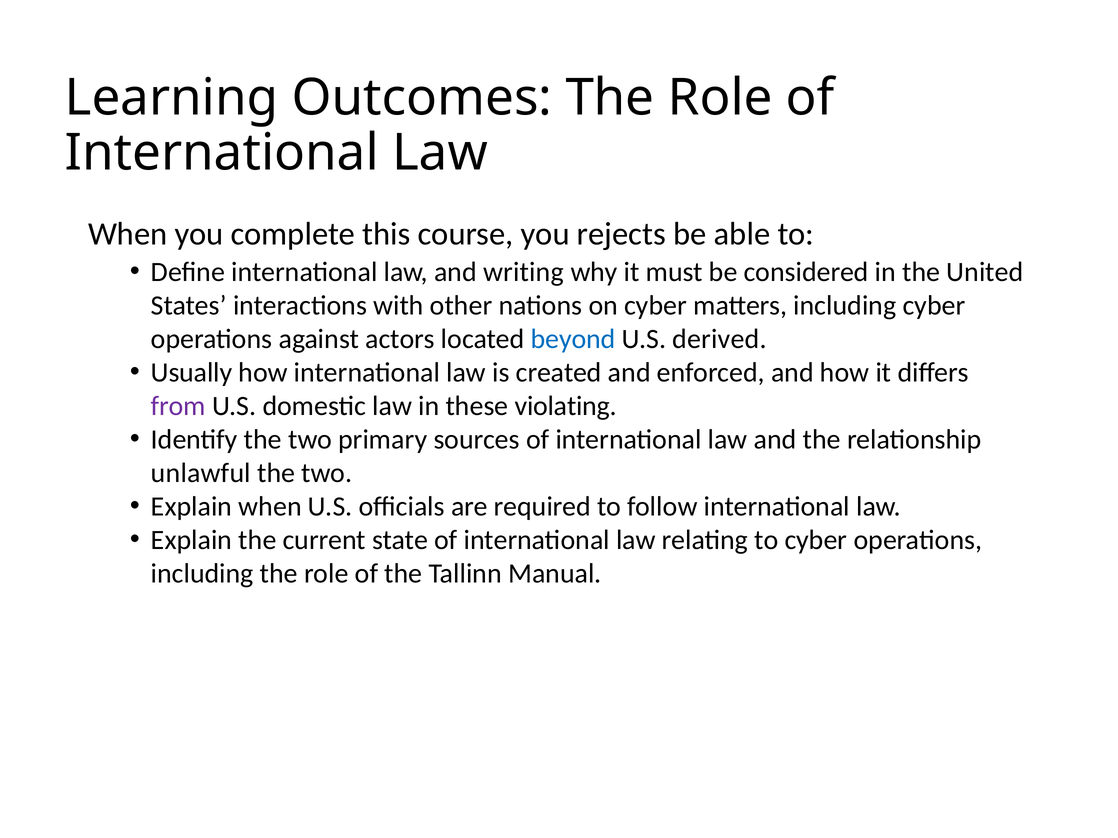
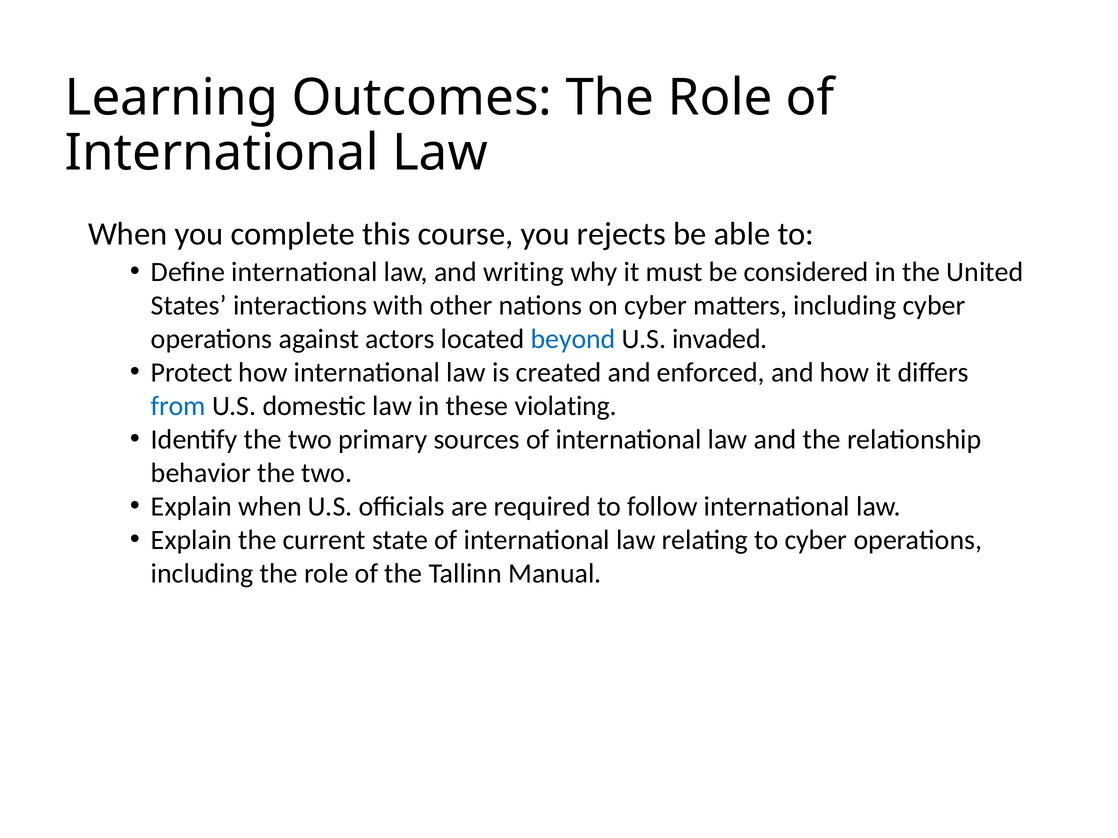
derived: derived -> invaded (720, 339)
Usually: Usually -> Protect (192, 373)
from colour: purple -> blue (178, 406)
unlawful: unlawful -> behavior (201, 473)
